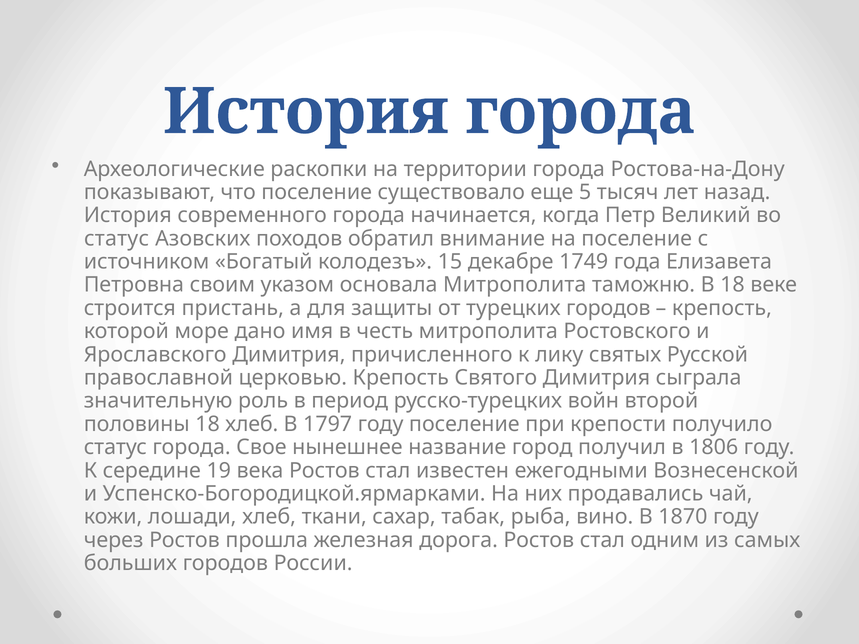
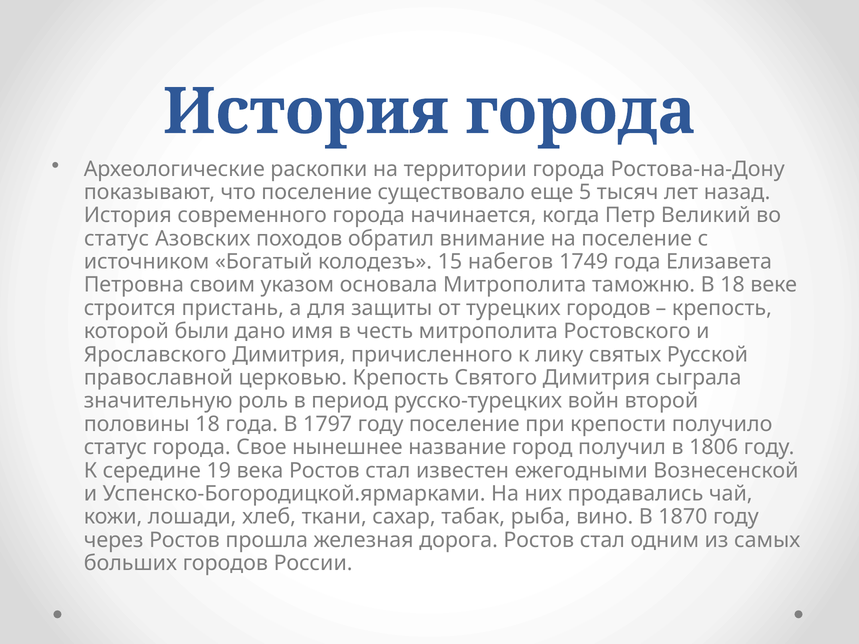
декабре: декабре -> набегов (511, 262)
море: море -> были (202, 331)
18 хлеб: хлеб -> года (252, 424)
